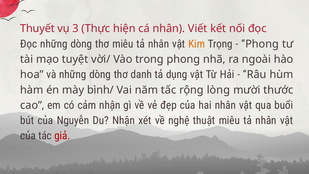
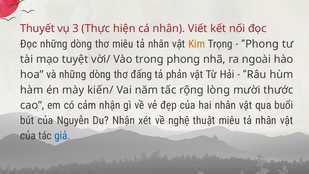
danh: danh -> đấng (141, 74)
dụng: dụng -> phản (177, 74)
bình/: bình/ -> kiến/ (100, 90)
giả colour: red -> blue (62, 136)
